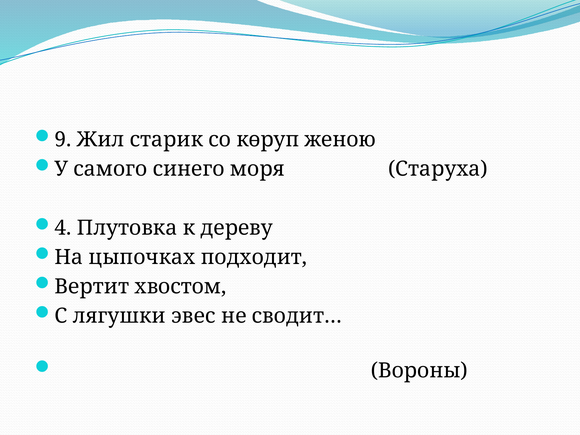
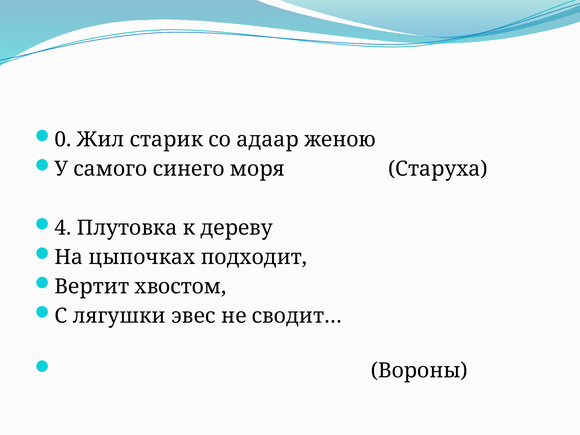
9: 9 -> 0 (63, 140)
көруп: көруп -> адаар (268, 140)
